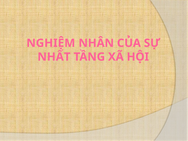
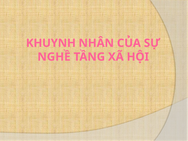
NGHIỆM: NGHIỆM -> KHUYNH (51, 43)
NHẤT: NHẤT -> NGHỀ (54, 57)
